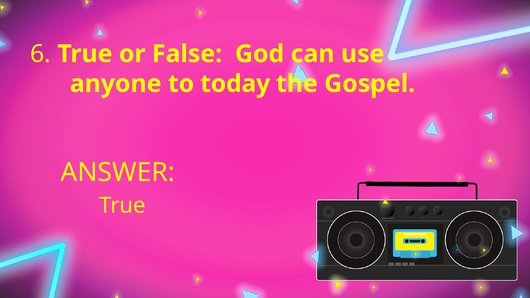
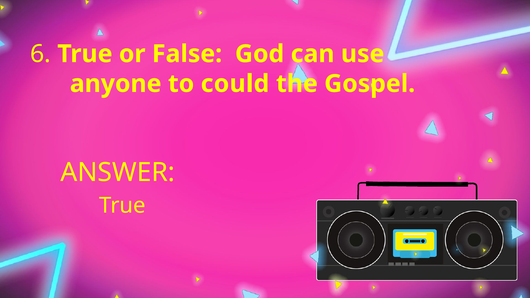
today: today -> could (235, 84)
